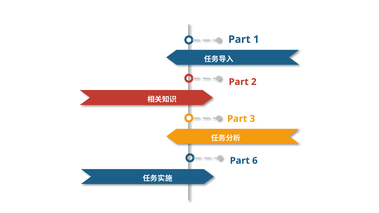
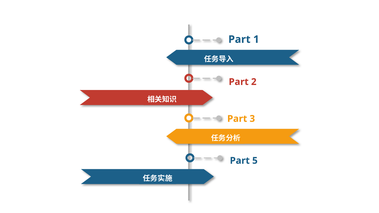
6: 6 -> 5 (255, 161)
